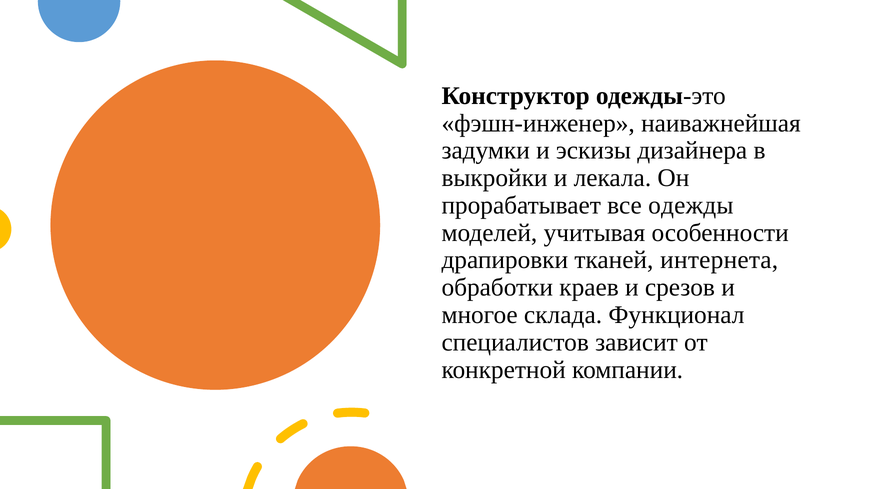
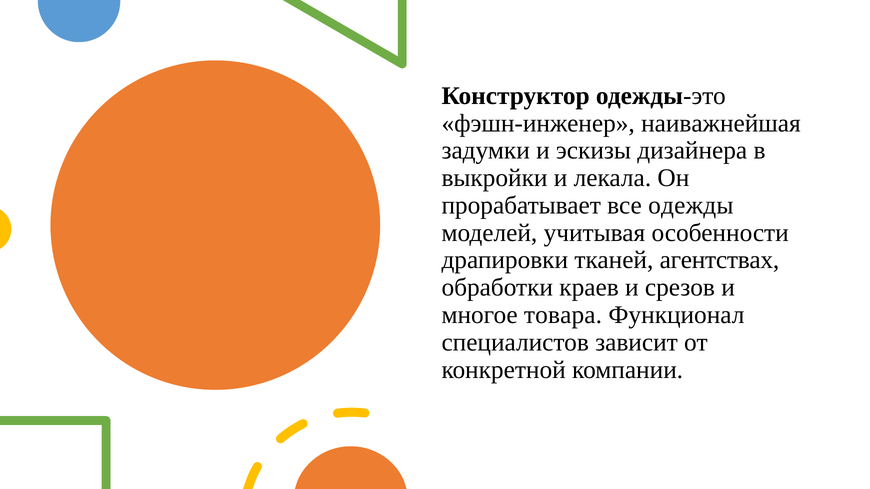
интернета: интернета -> агентствах (719, 260)
склада: склада -> товара (563, 315)
